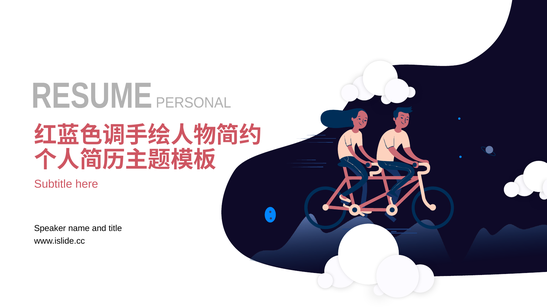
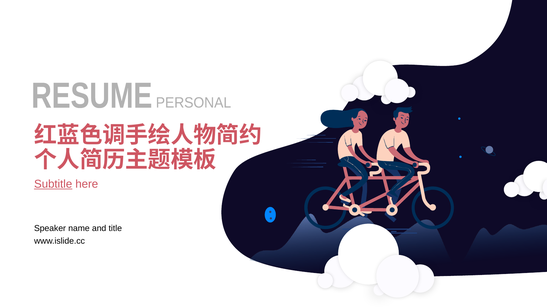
Subtitle underline: none -> present (53, 184)
